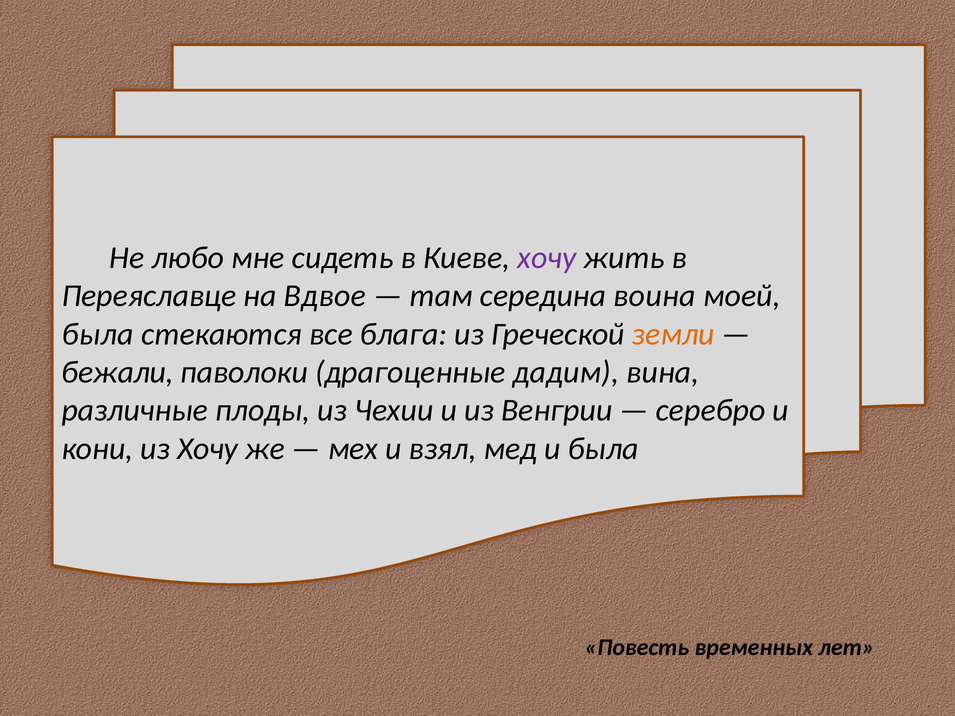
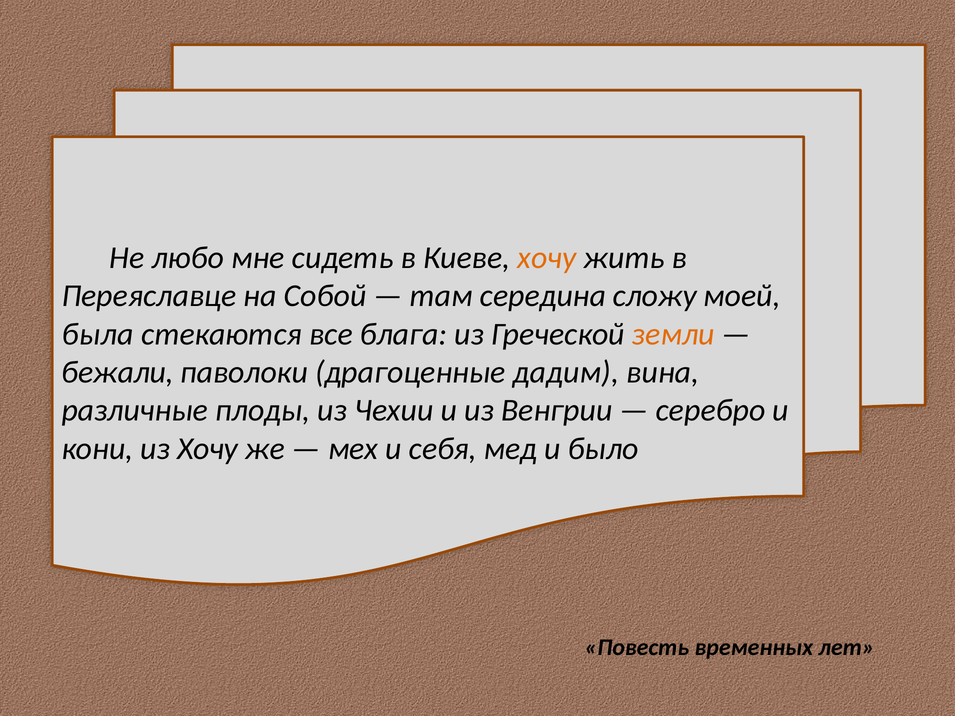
хочу colour: purple -> orange (547, 258)
Вдвое: Вдвое -> Собой (325, 296)
воина: воина -> сложу (655, 296)
взял: взял -> себя (443, 449)
и была: была -> было (603, 449)
